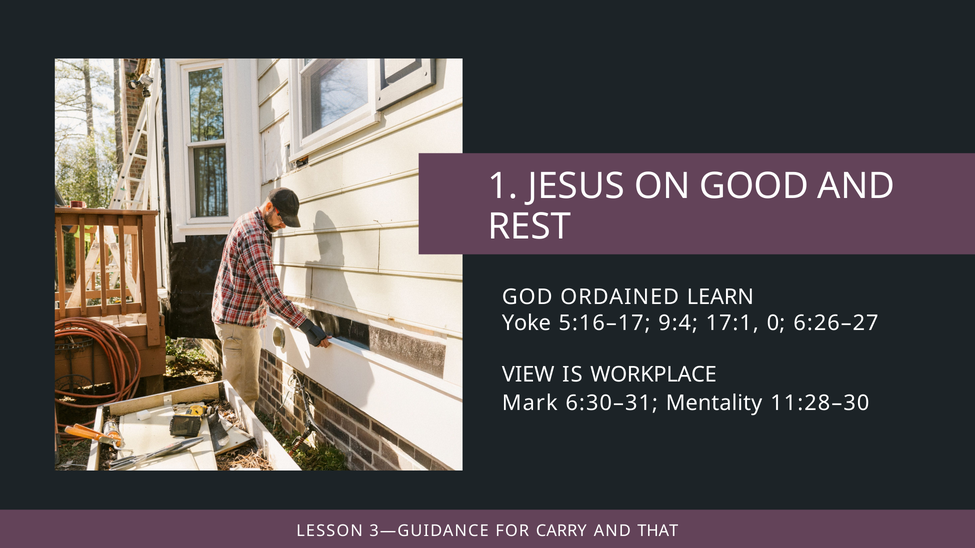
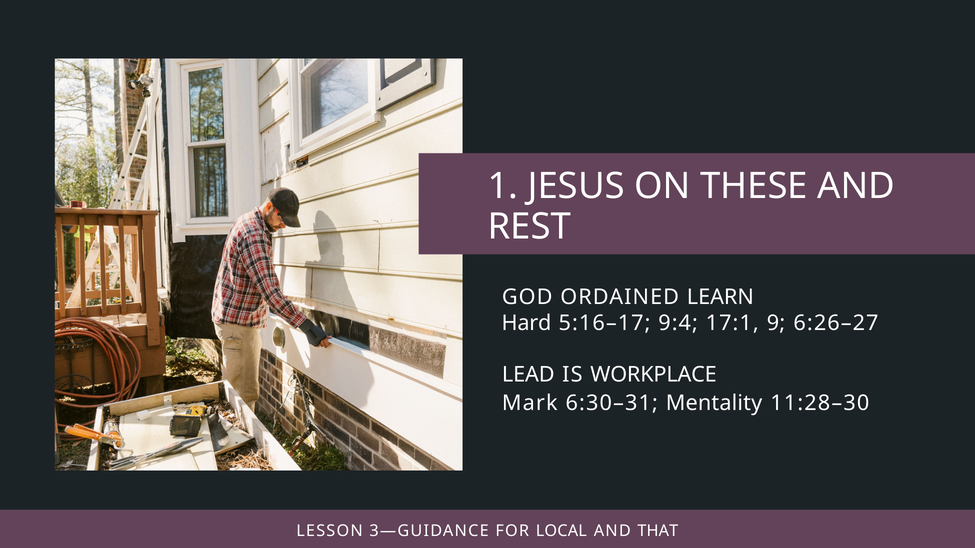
GOOD: GOOD -> THESE (754, 186)
Yoke: Yoke -> Hard (526, 323)
0: 0 -> 9 (776, 323)
VIEW: VIEW -> LEAD (528, 375)
CARRY: CARRY -> LOCAL (561, 531)
